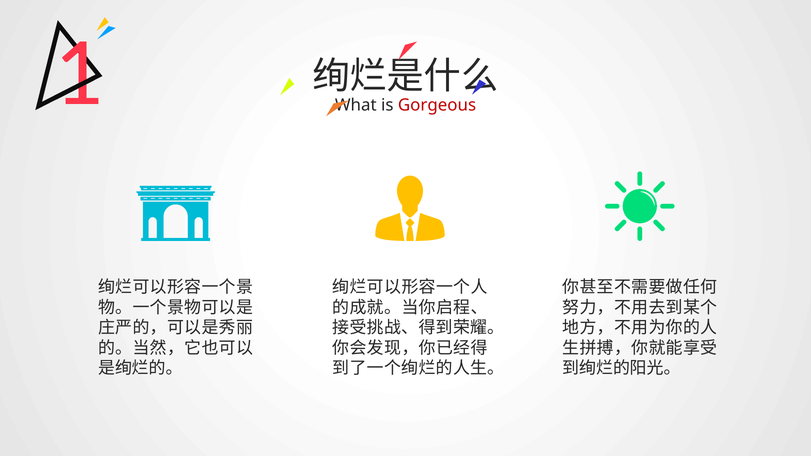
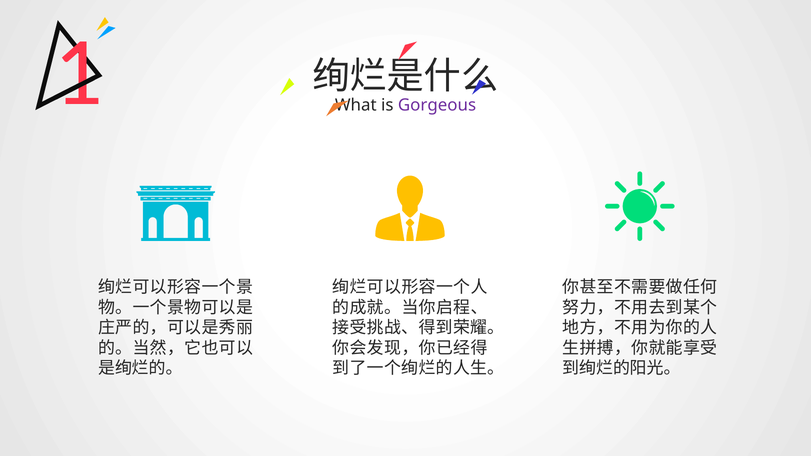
Gorgeous colour: red -> purple (437, 105)
